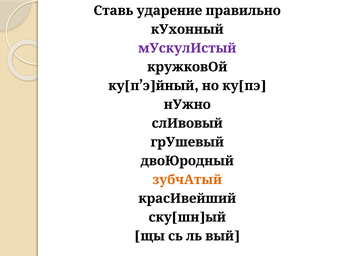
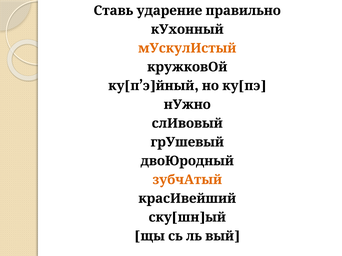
мУскулИстый colour: purple -> orange (187, 48)
